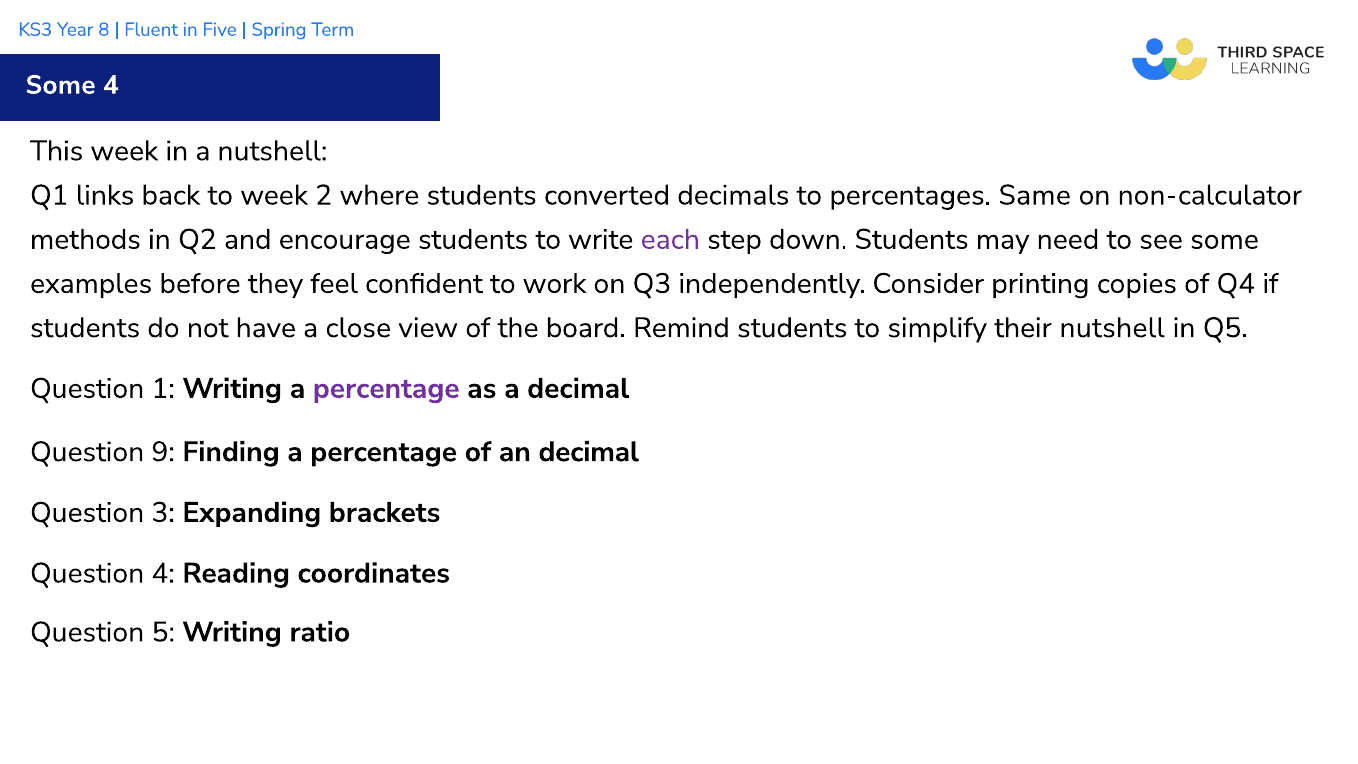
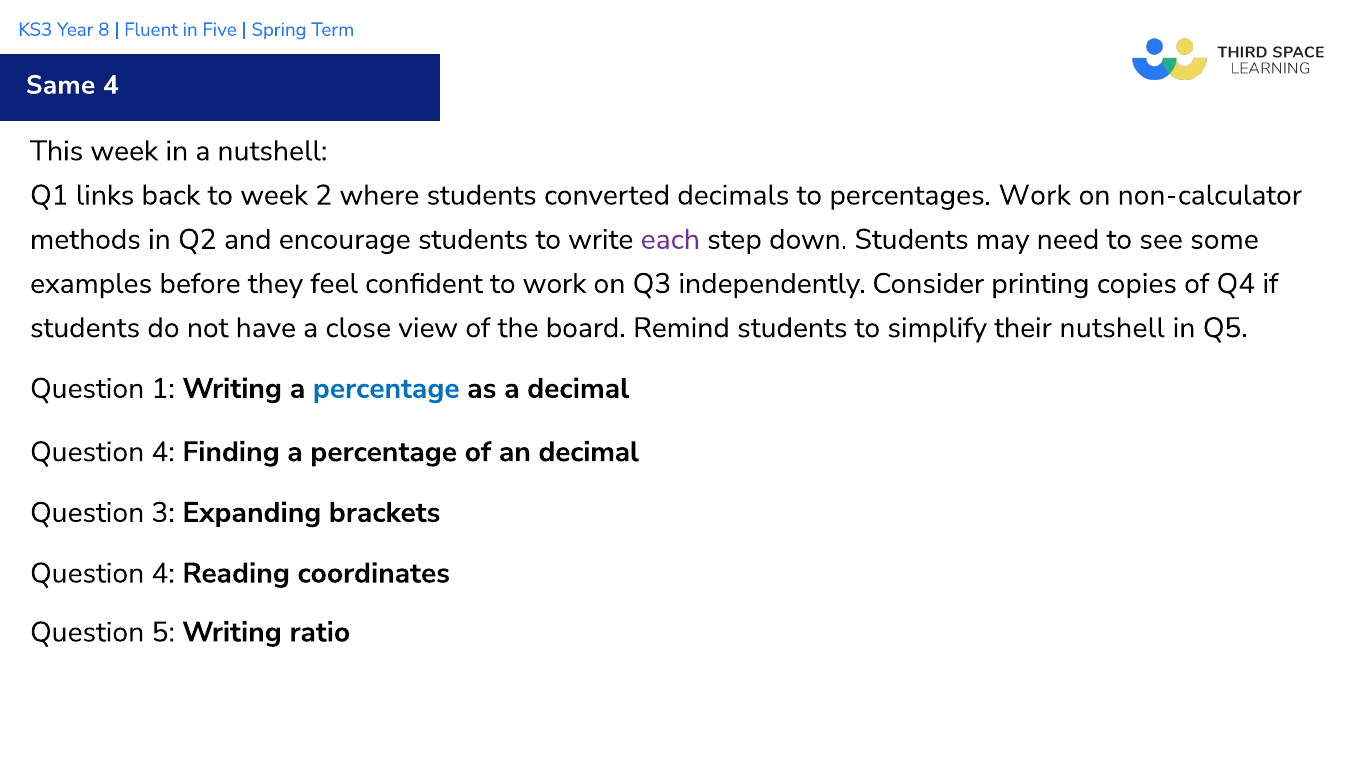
Some: Some -> Same (61, 85)
percentages Same: Same -> Work (1035, 195)
percentage colour: purple -> blue (386, 388)
9: 9 -> 4 (163, 452)
